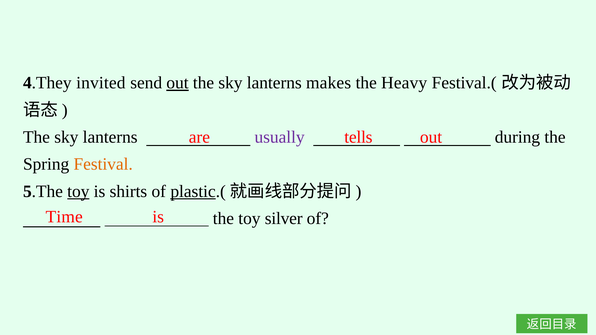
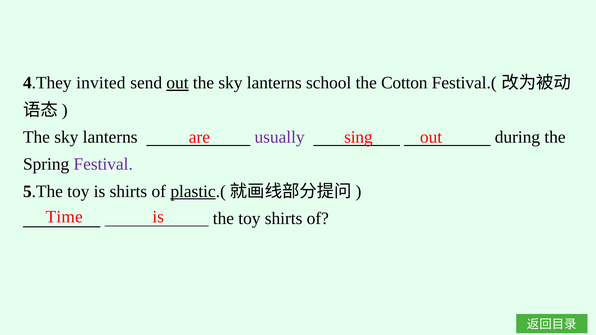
makes: makes -> school (329, 83)
Heavy: Heavy -> Cotton (404, 83)
tells: tells -> sing (358, 137)
Festival colour: orange -> purple (103, 164)
toy underline: present -> none (78, 191)
toy silver: silver -> shirts (284, 219)
